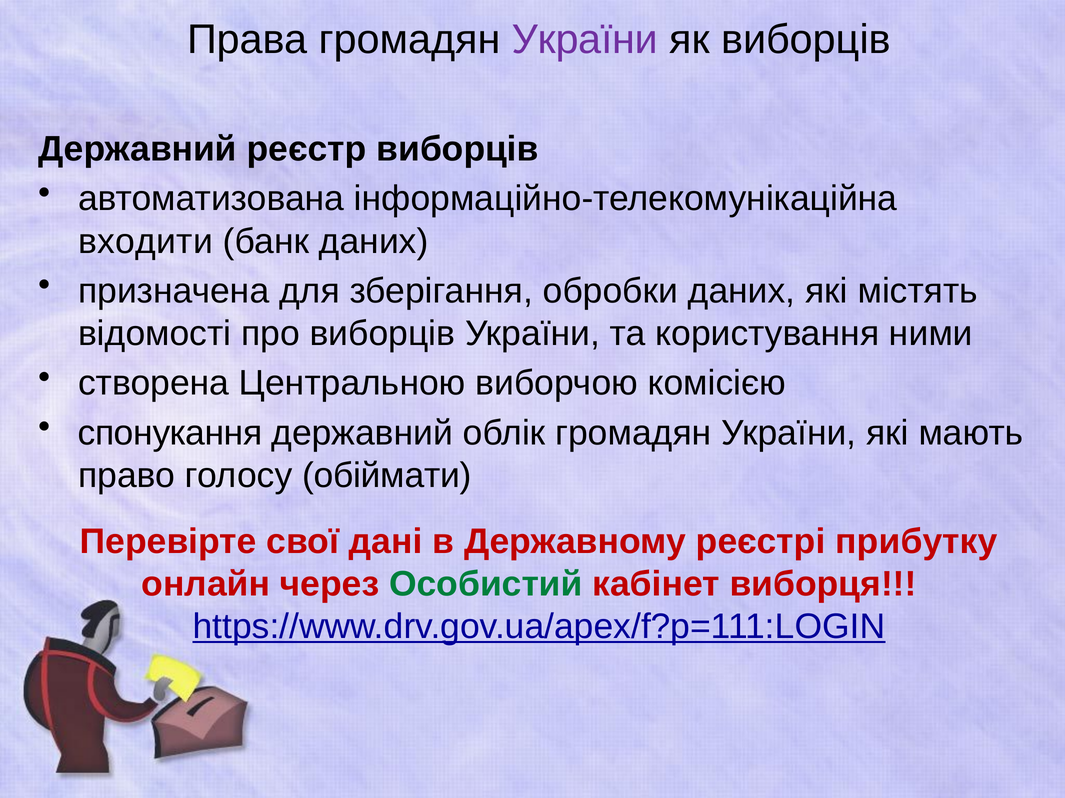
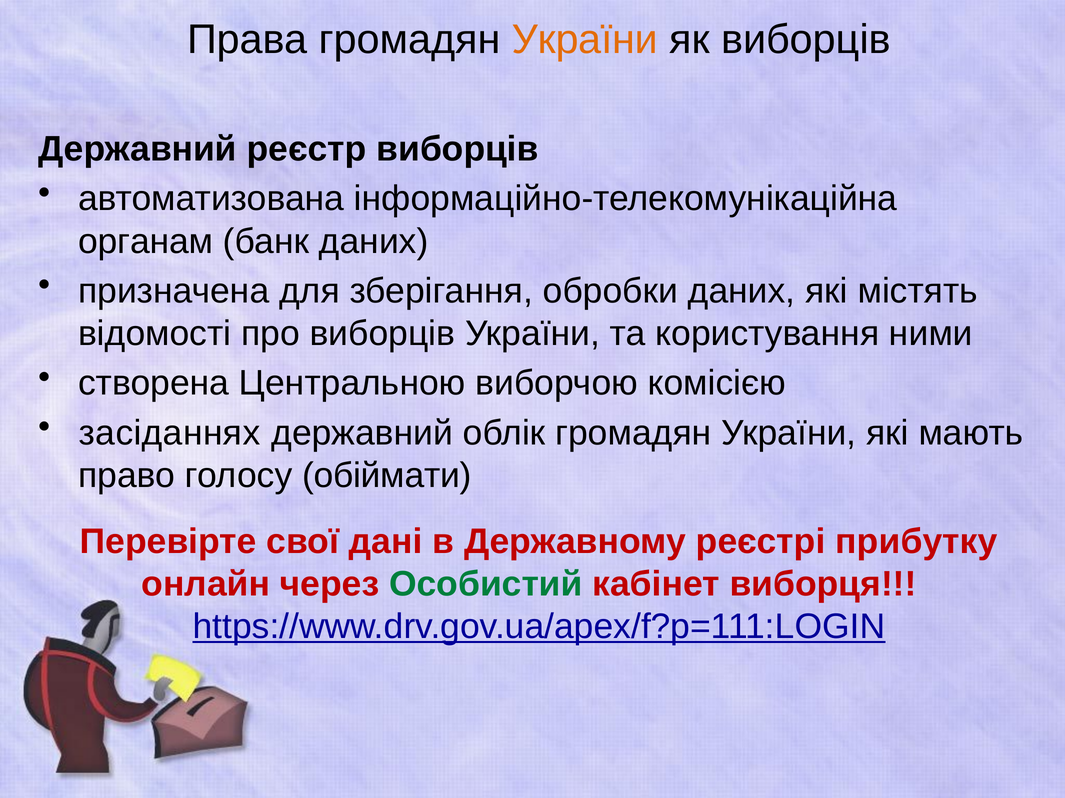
України colour: purple -> orange (585, 40)
входити: входити -> органам (146, 242)
спонукання: спонукання -> засіданнях (170, 433)
